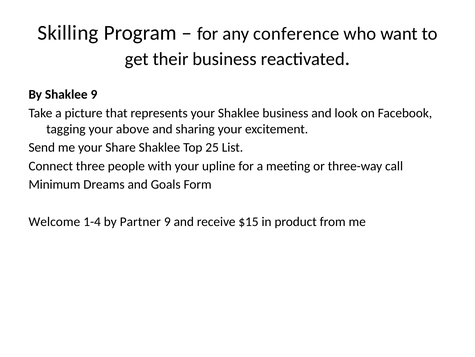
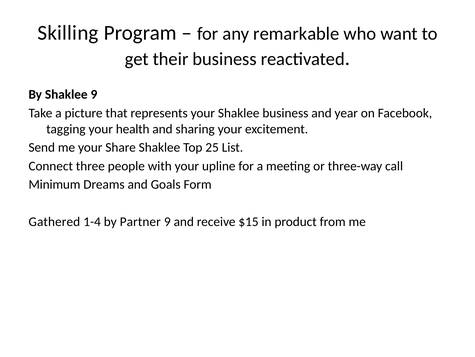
conference: conference -> remarkable (296, 34)
look: look -> year (346, 113)
above: above -> health (133, 129)
Welcome: Welcome -> Gathered (54, 221)
